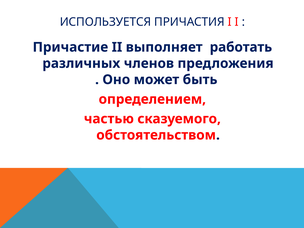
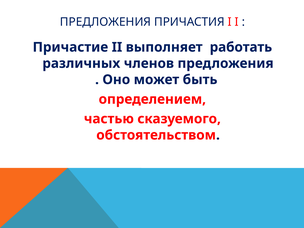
ИСПОЛЬЗУЕТСЯ: ИСПОЛЬЗУЕТСЯ -> ПРЕДЛОЖЕНИЯ (105, 22)
